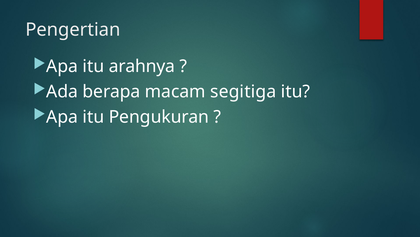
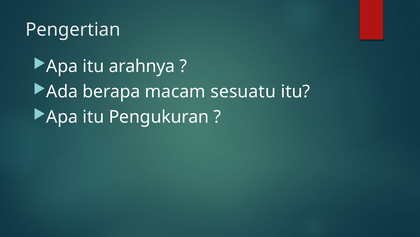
segitiga: segitiga -> sesuatu (243, 91)
